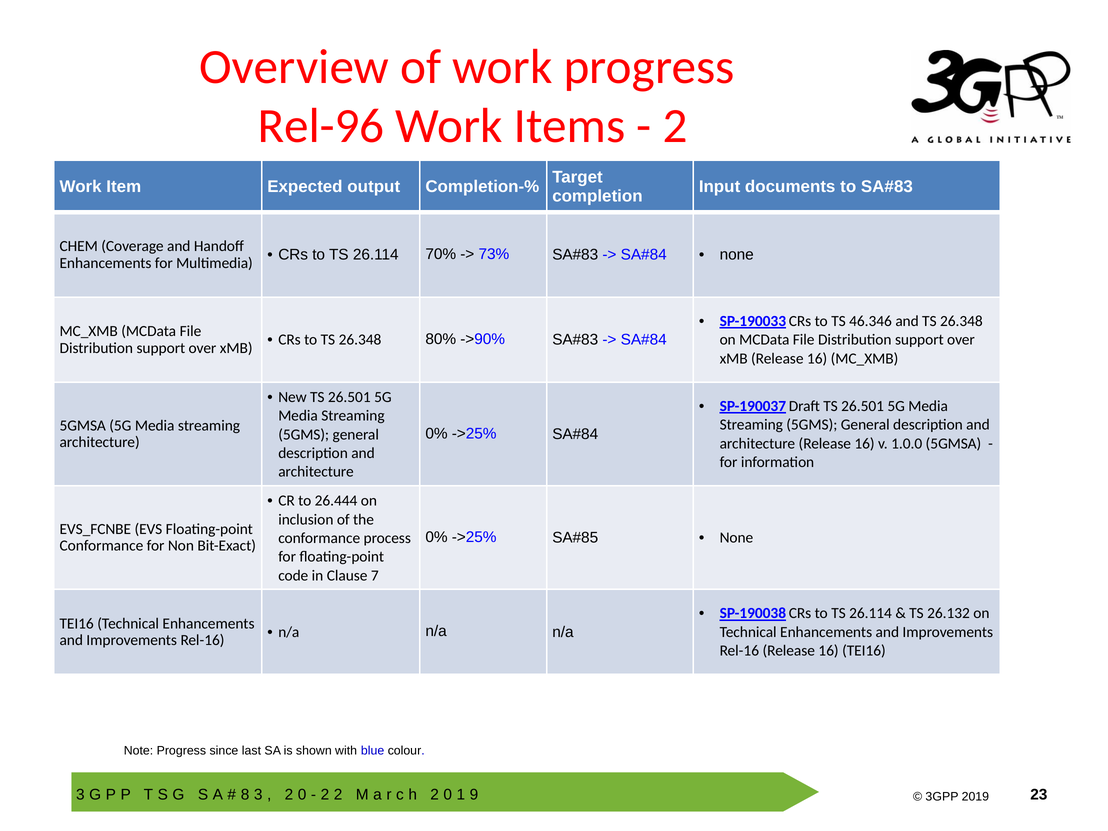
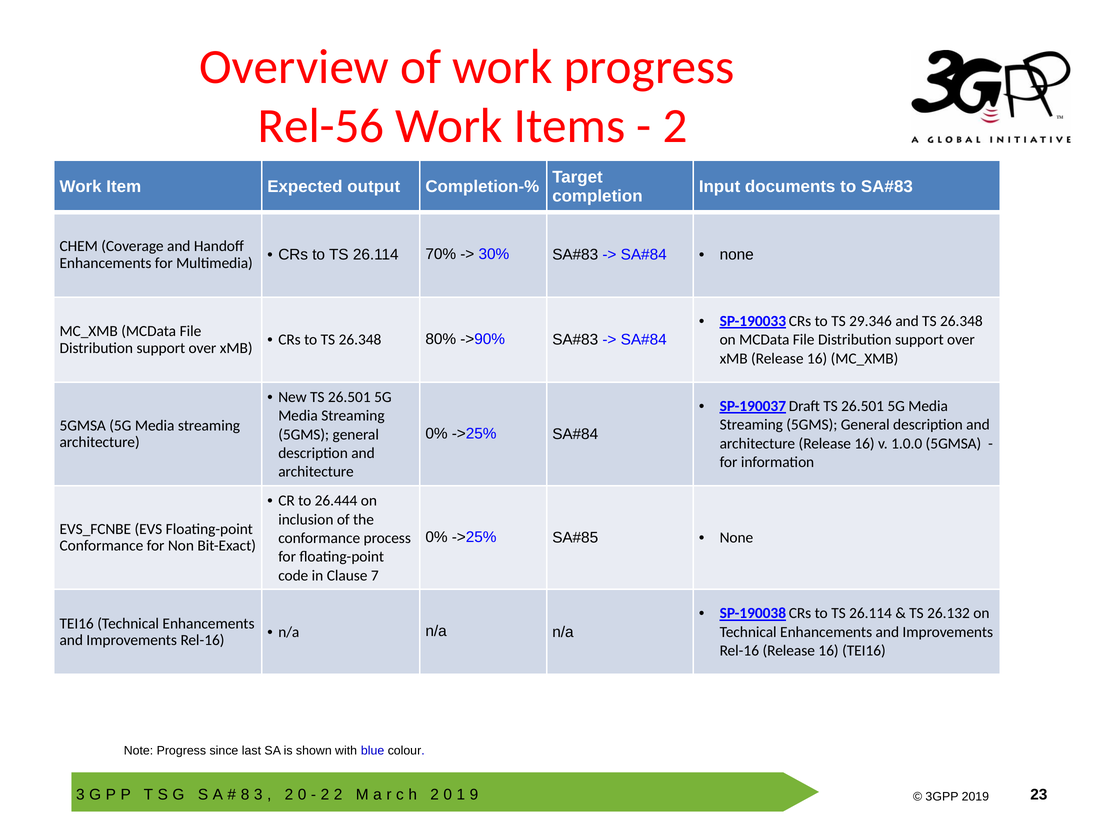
Rel-96: Rel-96 -> Rel-56 (321, 126)
73%: 73% -> 30% (494, 254)
46.346: 46.346 -> 29.346 (871, 321)
